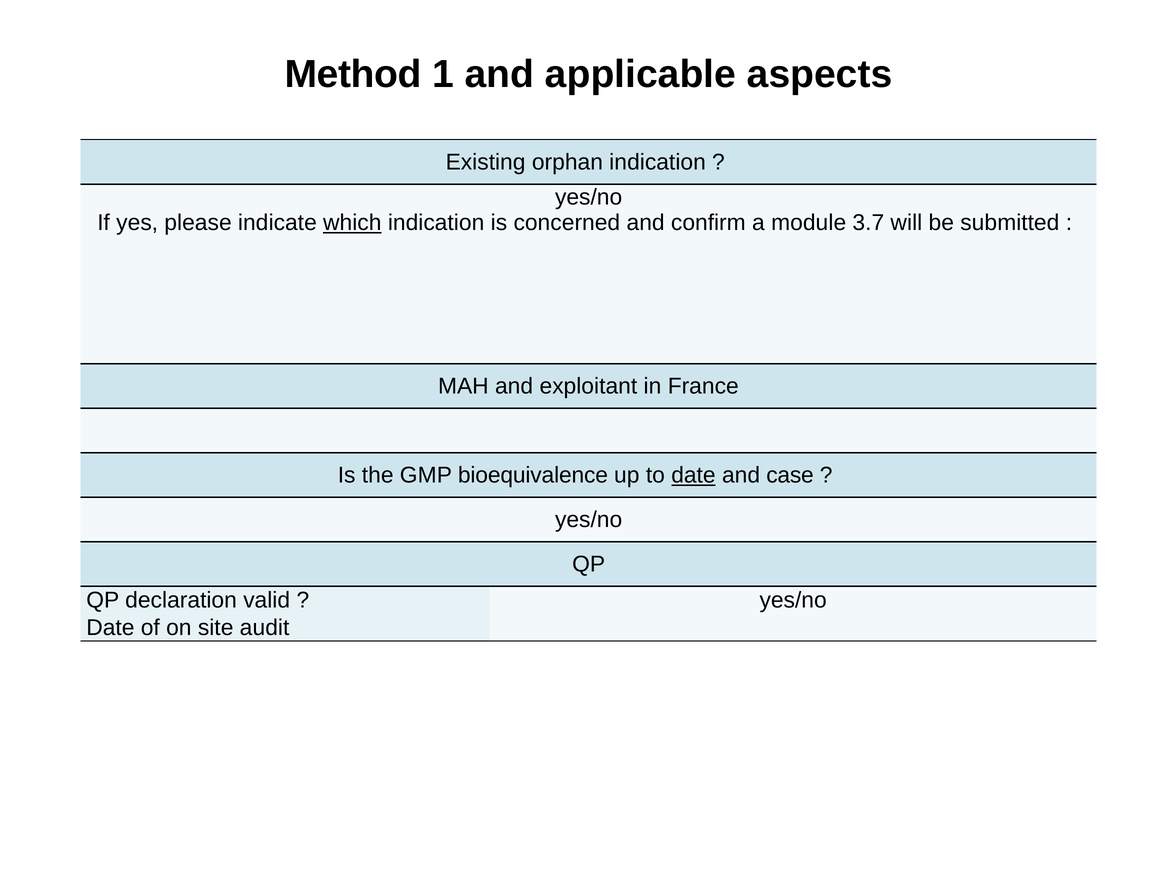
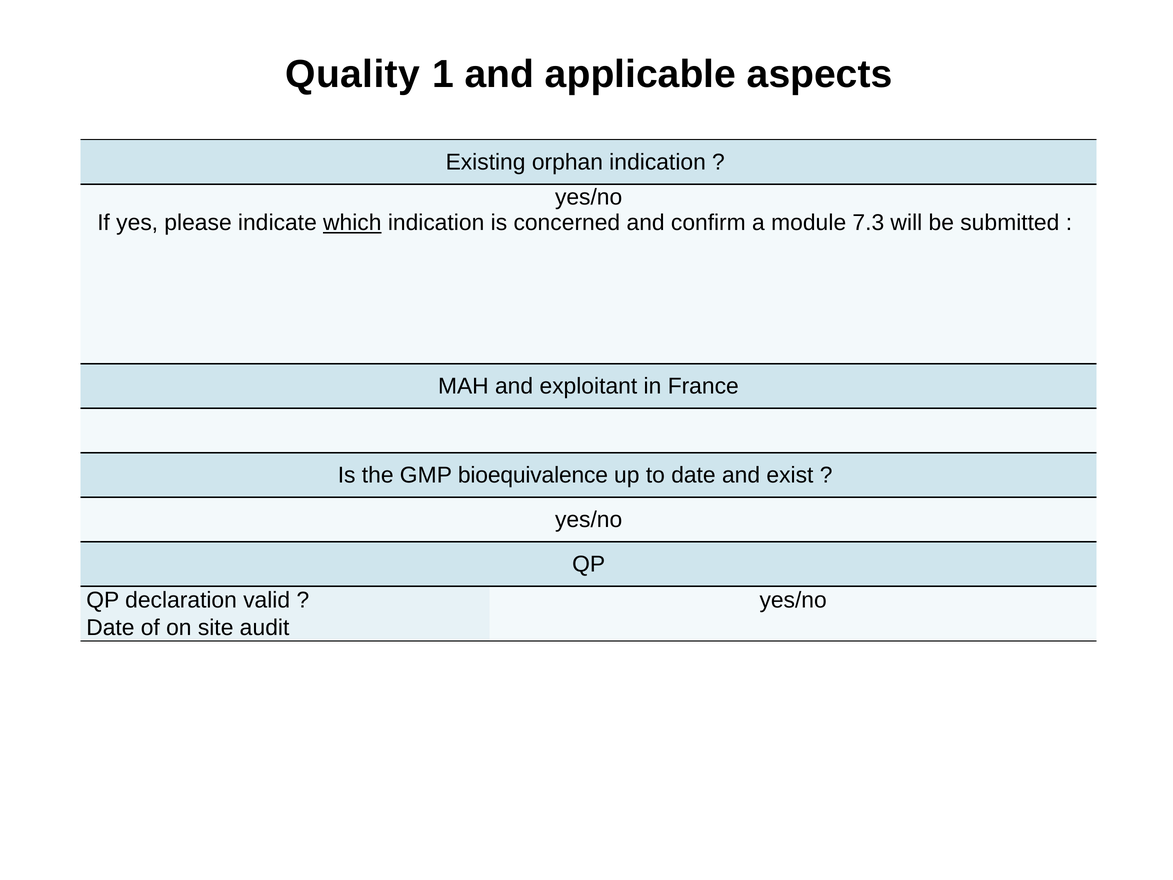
Method: Method -> Quality (353, 74)
3.7: 3.7 -> 7.3 (868, 223)
date underline: present -> none (693, 475)
case: case -> exist (790, 475)
